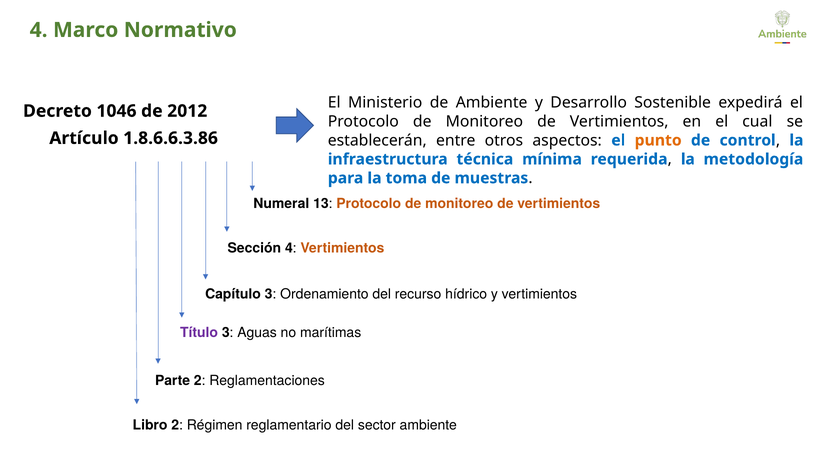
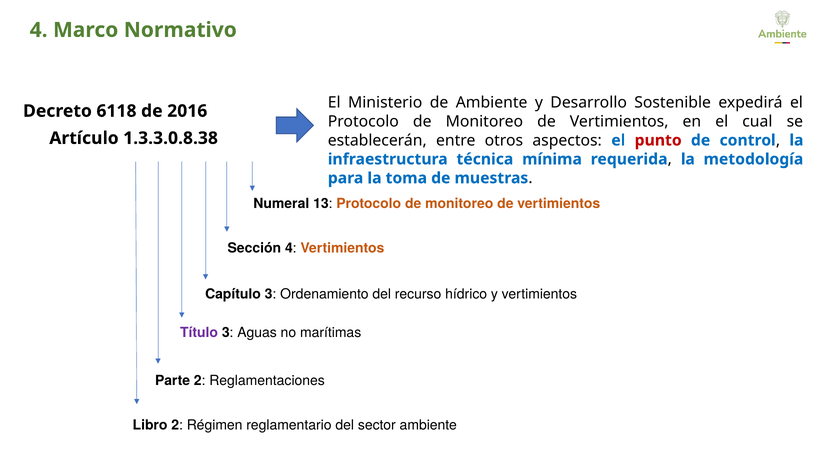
1046: 1046 -> 6118 (116, 111)
2012: 2012 -> 2016 (187, 111)
1.8.6.6.3.86: 1.8.6.6.3.86 -> 1.3.3.0.8.38 (171, 138)
punto colour: orange -> red (658, 140)
